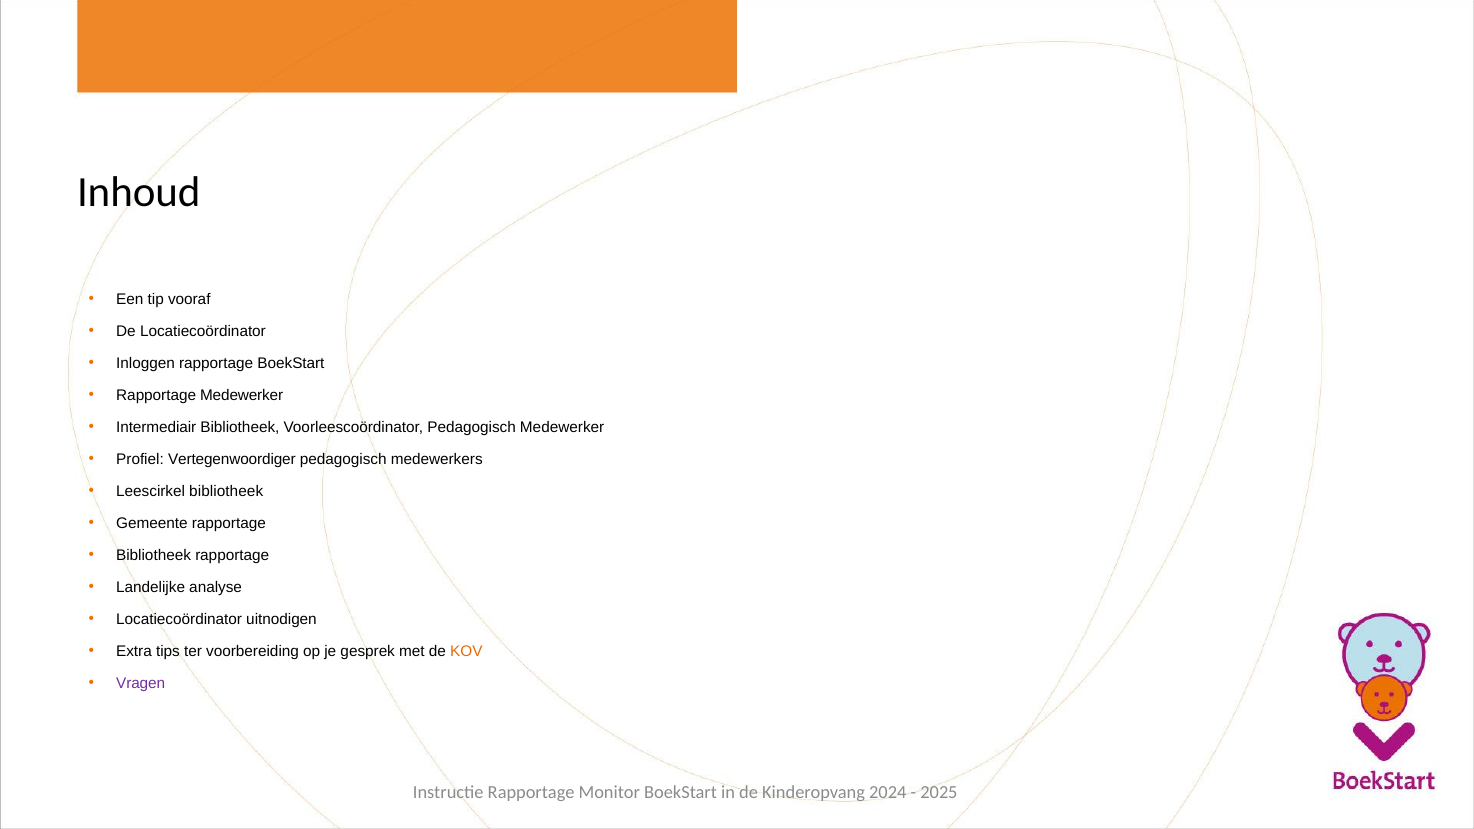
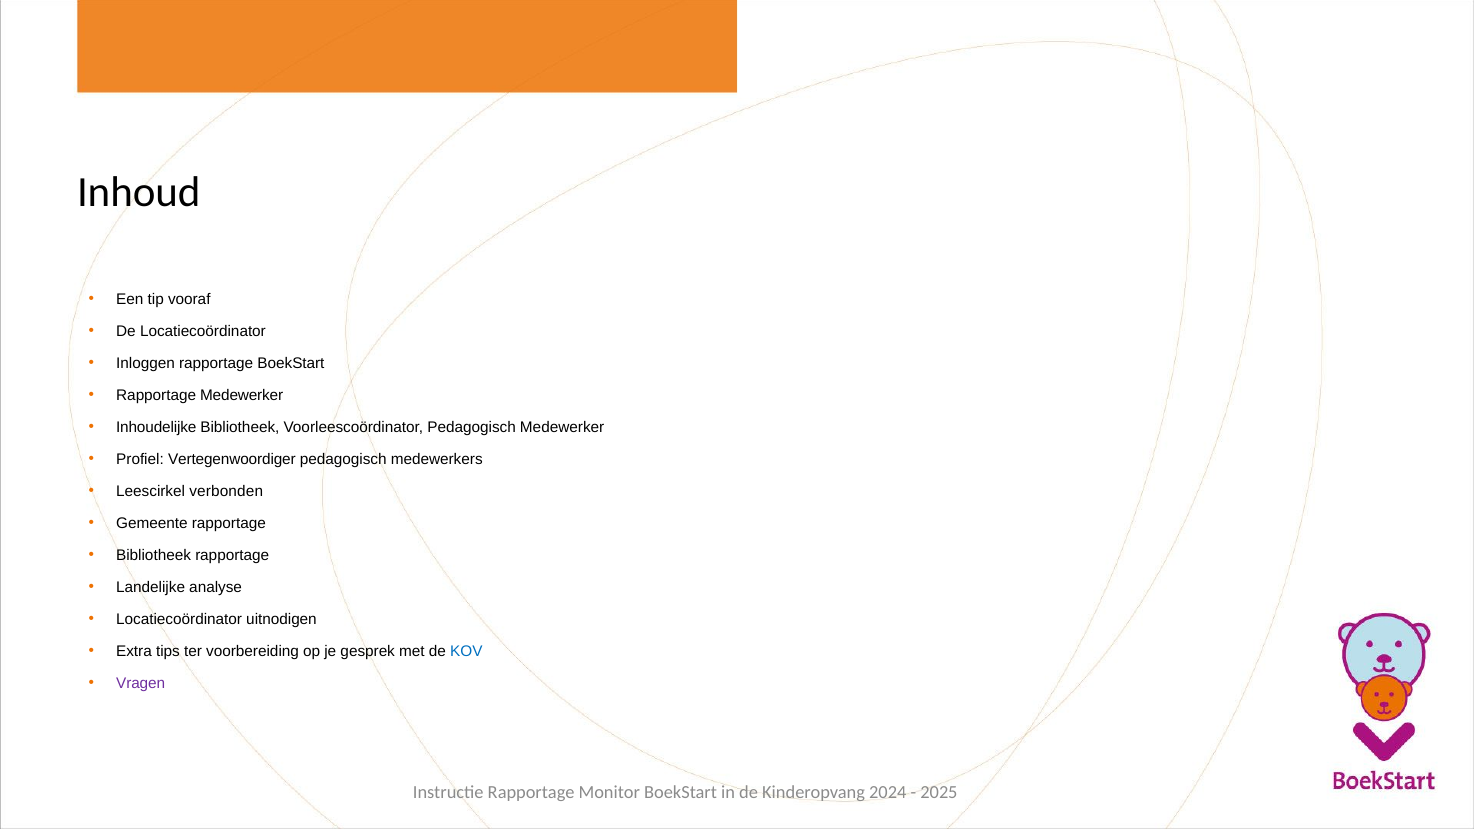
Intermediair: Intermediair -> Inhoudelijke (156, 427)
Leescirkel bibliotheek: bibliotheek -> verbonden (226, 491)
KOV colour: orange -> blue (466, 651)
